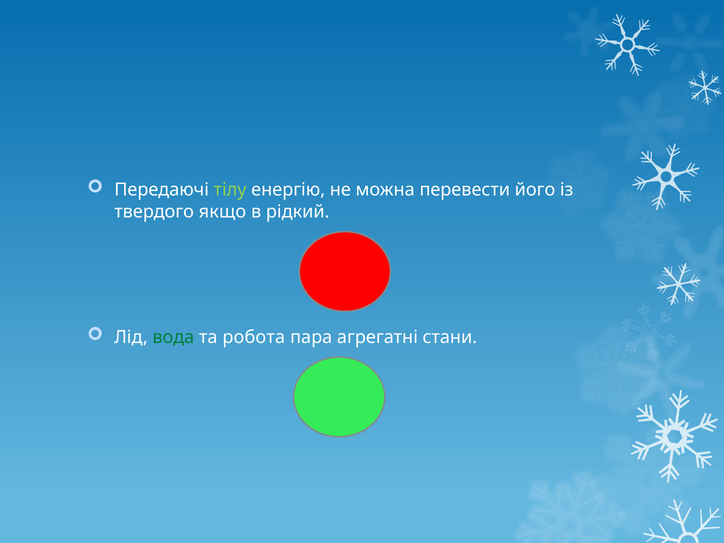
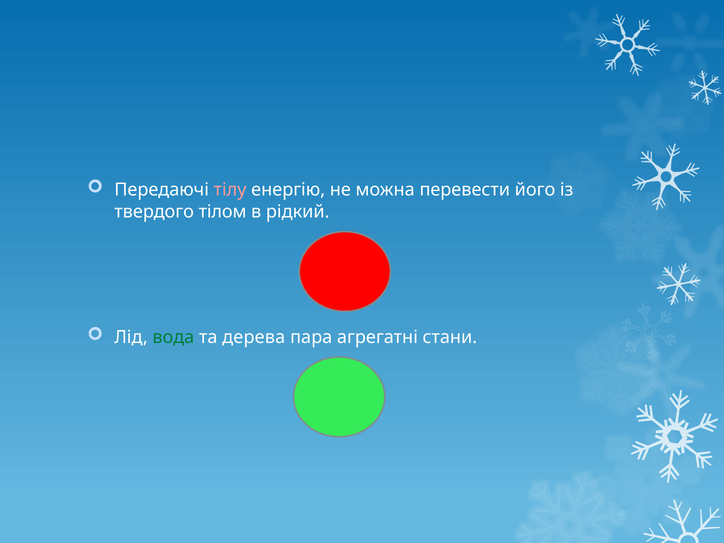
тілу colour: light green -> pink (230, 190)
якщо: якщо -> тілом (223, 212)
робота: робота -> дерева (254, 337)
